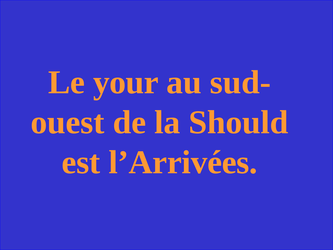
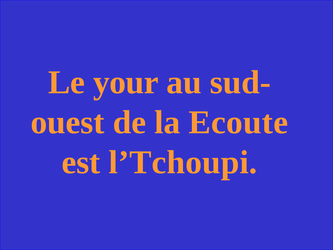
Should: Should -> Ecoute (238, 122)
l’Arrivées: l’Arrivées -> l’Tchoupi (183, 162)
